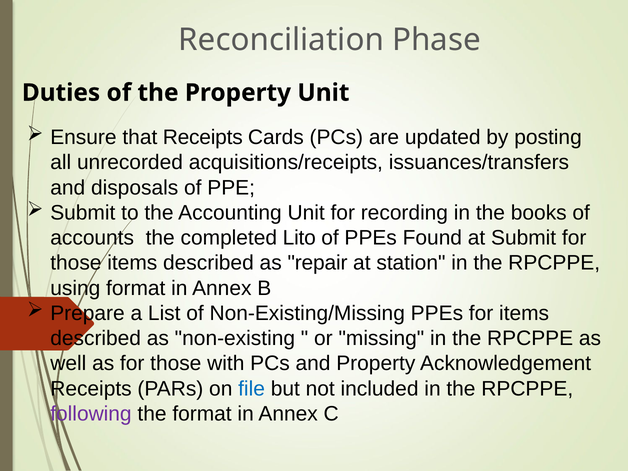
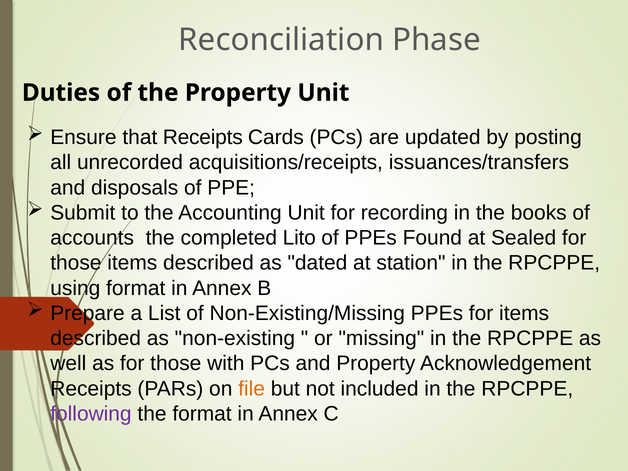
at Submit: Submit -> Sealed (524, 238)
repair: repair -> dated (317, 263)
file colour: blue -> orange (252, 389)
